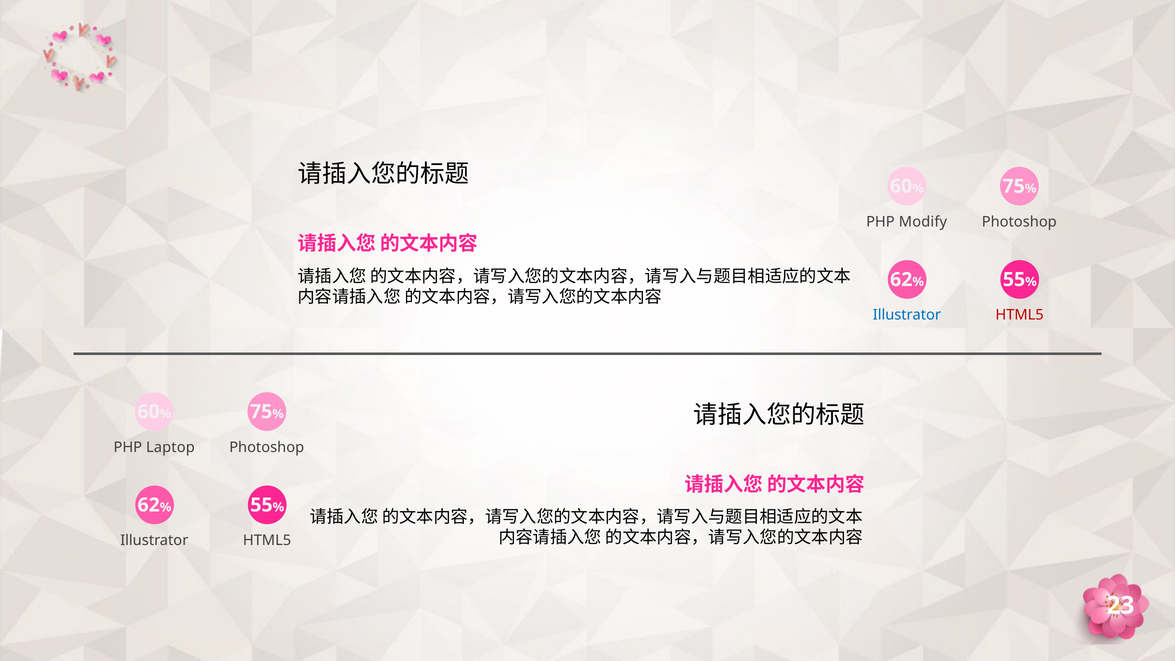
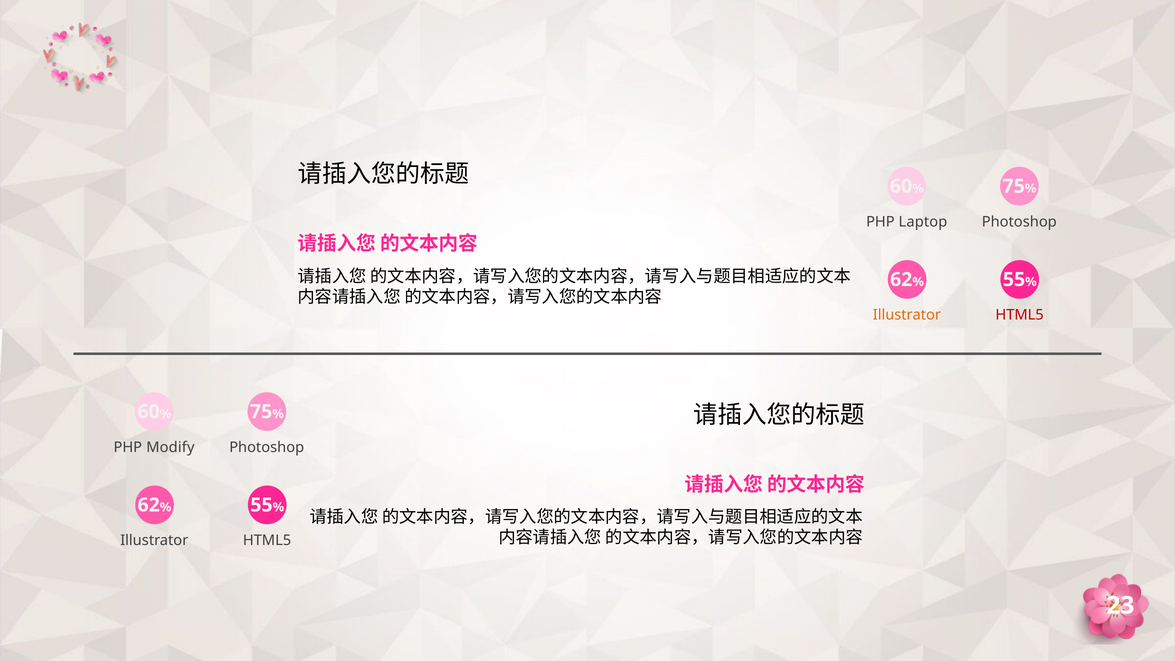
Modify: Modify -> Laptop (923, 222)
Illustrator colour: blue -> orange (907, 315)
Laptop: Laptop -> Modify (170, 447)
